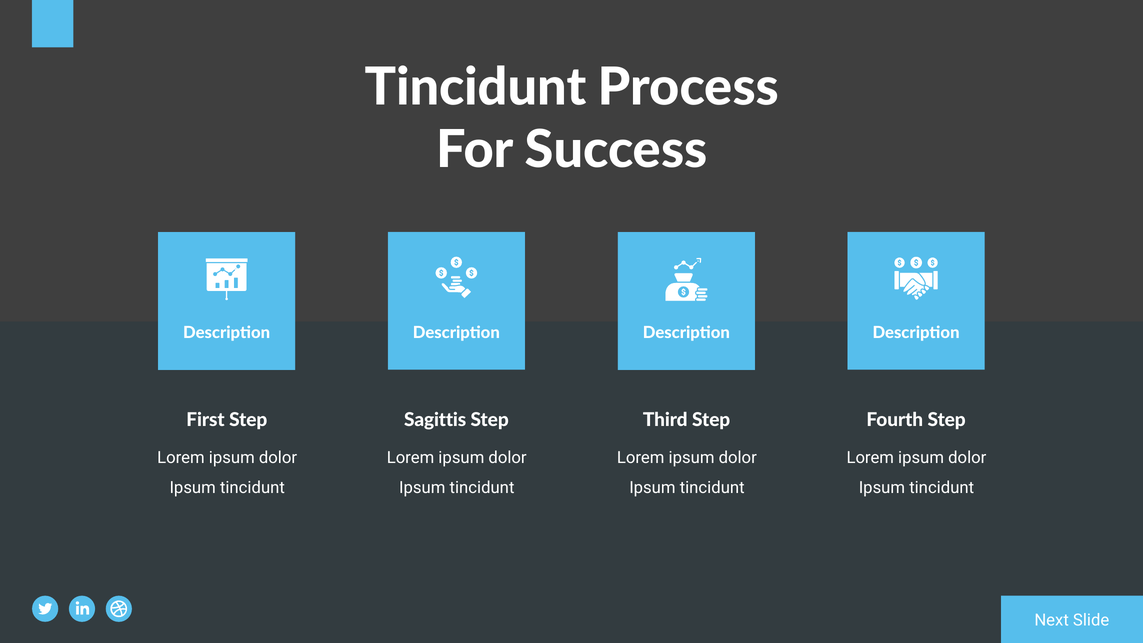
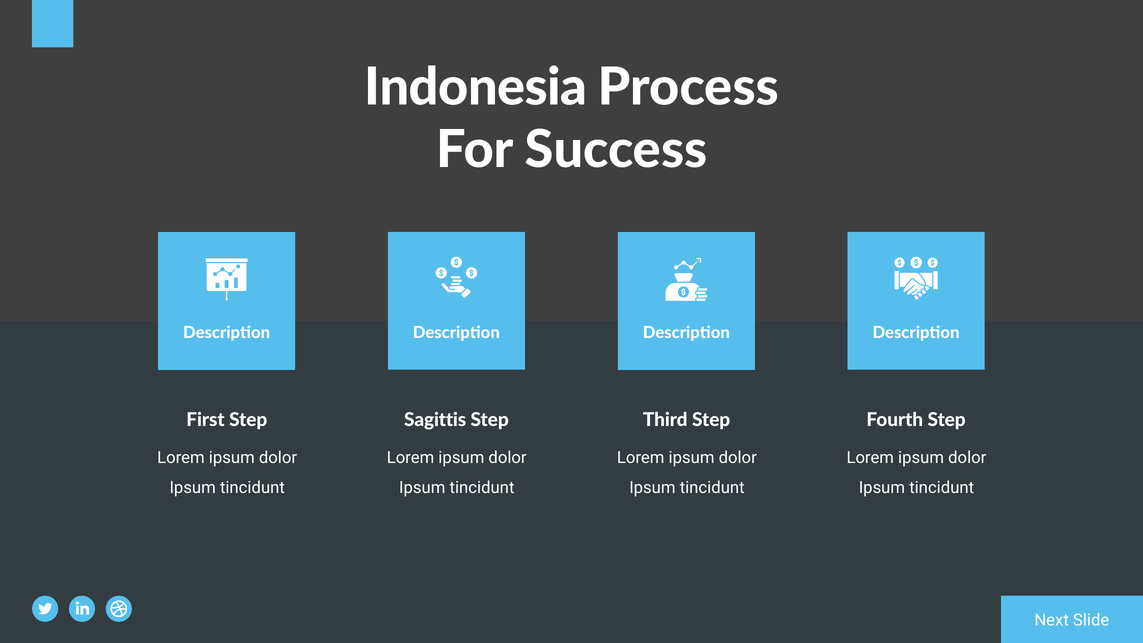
Tincidunt: Tincidunt -> Indonesia (476, 87)
